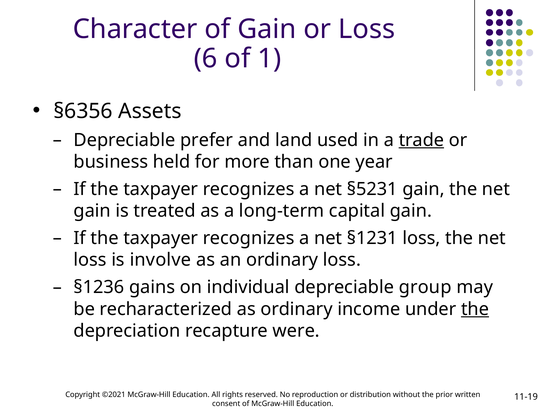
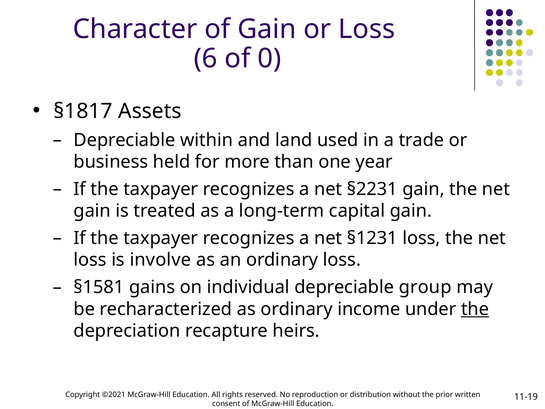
1: 1 -> 0 (269, 59)
§6356: §6356 -> §1817 (83, 111)
prefer: prefer -> within (207, 140)
trade underline: present -> none (421, 140)
§5231: §5231 -> §2231 (372, 189)
§1236: §1236 -> §1581 (99, 287)
were: were -> heirs (296, 331)
